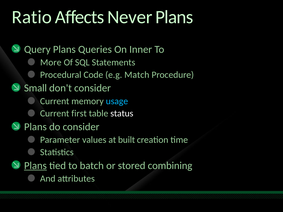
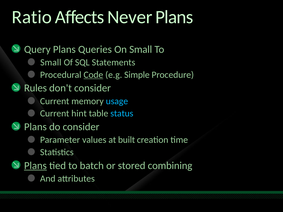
On Inner: Inner -> Small (141, 49)
More: More -> Small (51, 62)
Code underline: none -> present (93, 75)
Match: Match -> Simple (137, 75)
Small: Small -> Rules (35, 88)
first: first -> hint (79, 114)
status colour: white -> light blue (122, 114)
